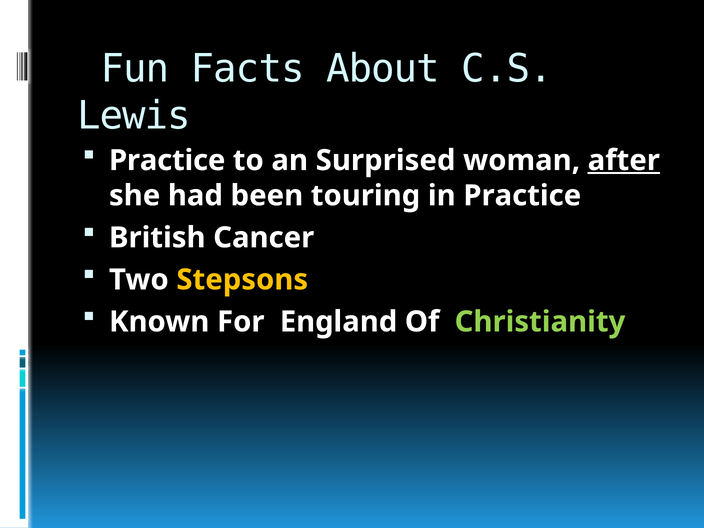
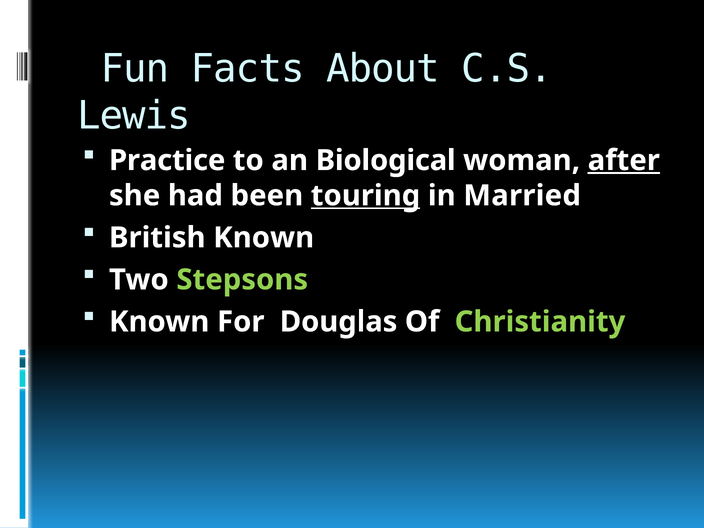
Surprised: Surprised -> Biological (386, 160)
touring underline: none -> present (366, 196)
in Practice: Practice -> Married (522, 196)
British Cancer: Cancer -> Known (264, 238)
Stepsons colour: yellow -> light green (242, 280)
England: England -> Douglas (339, 322)
